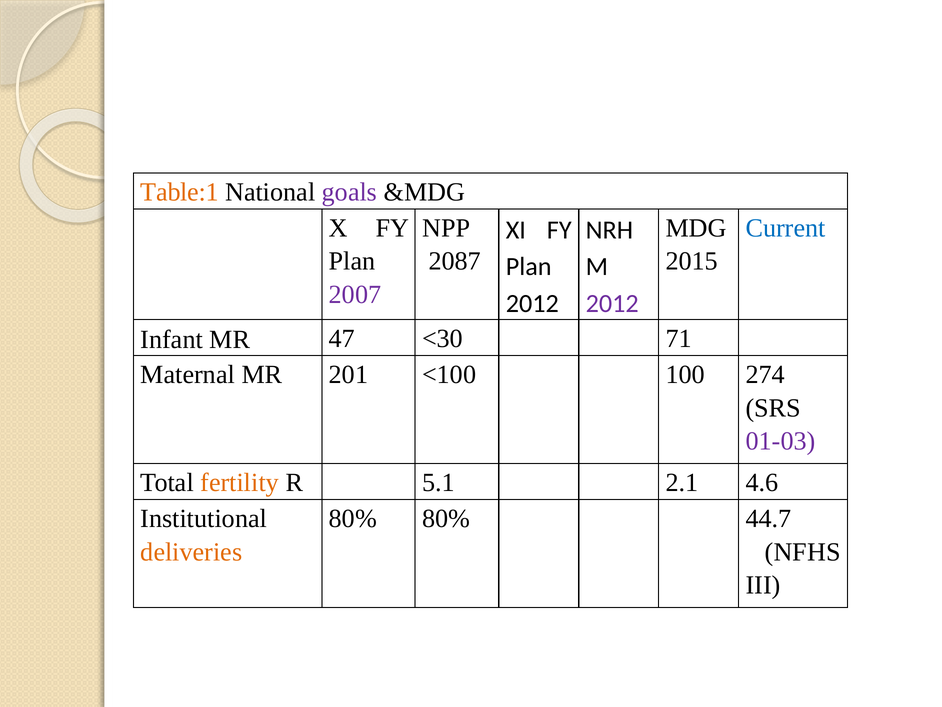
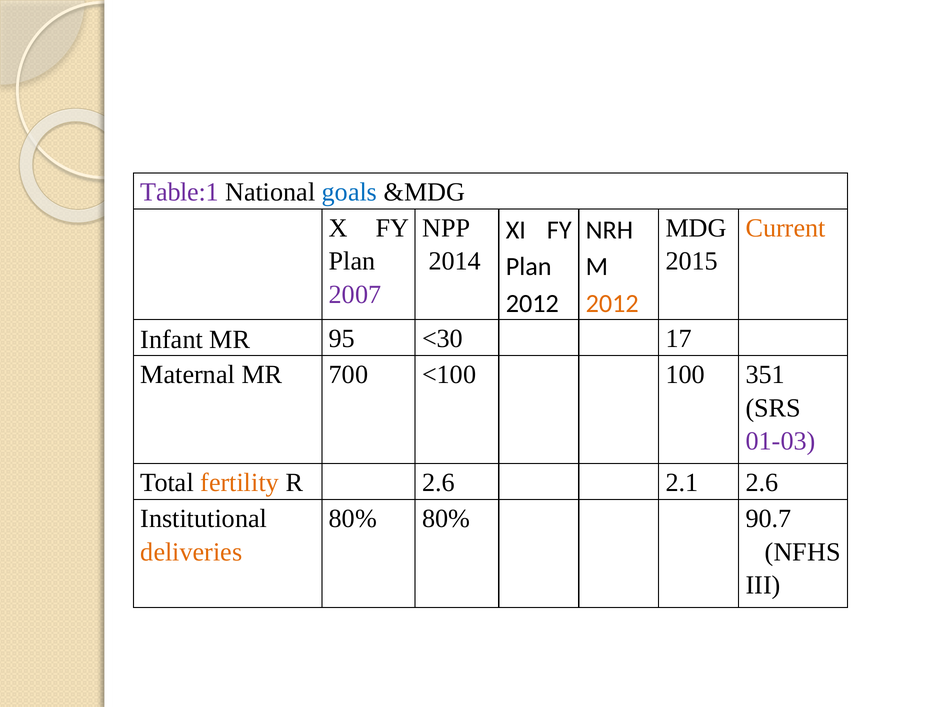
Table:1 colour: orange -> purple (180, 192)
goals colour: purple -> blue (350, 192)
Current colour: blue -> orange (786, 228)
2087: 2087 -> 2014 (455, 261)
2012 colour: purple -> orange (612, 303)
47: 47 -> 95 (342, 338)
71: 71 -> 17 (679, 338)
201: 201 -> 700 (349, 374)
274: 274 -> 351 (765, 374)
R 5.1: 5.1 -> 2.6 (439, 482)
2.1 4.6: 4.6 -> 2.6 (762, 482)
44.7: 44.7 -> 90.7 (769, 518)
